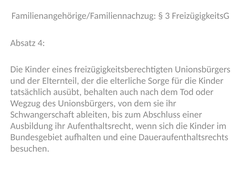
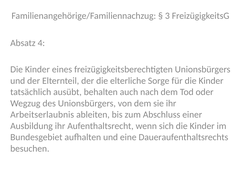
Schwangerschaft: Schwangerschaft -> Arbeitserlaubnis (42, 114)
